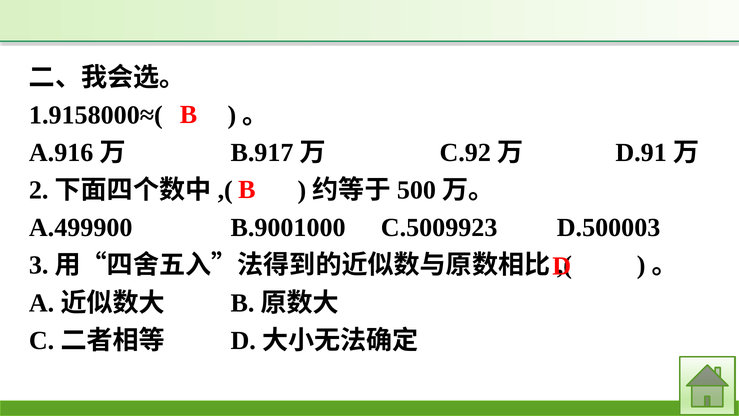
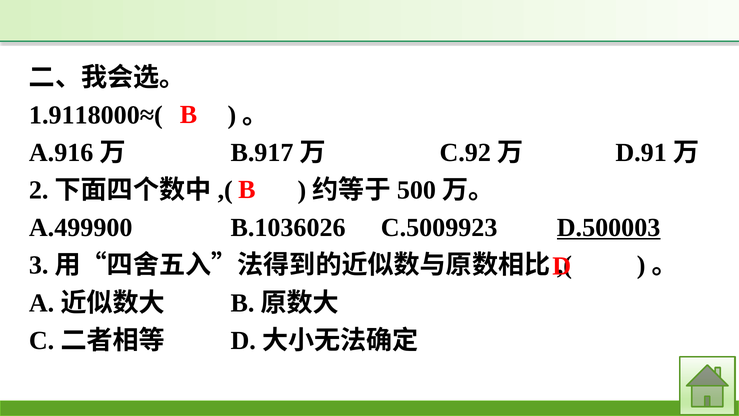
1.9158000≈(: 1.9158000≈( -> 1.9118000≈( (96, 115)
B.9001000: B.9001000 -> B.1036026 (288, 228)
D.500003 underline: none -> present (609, 228)
